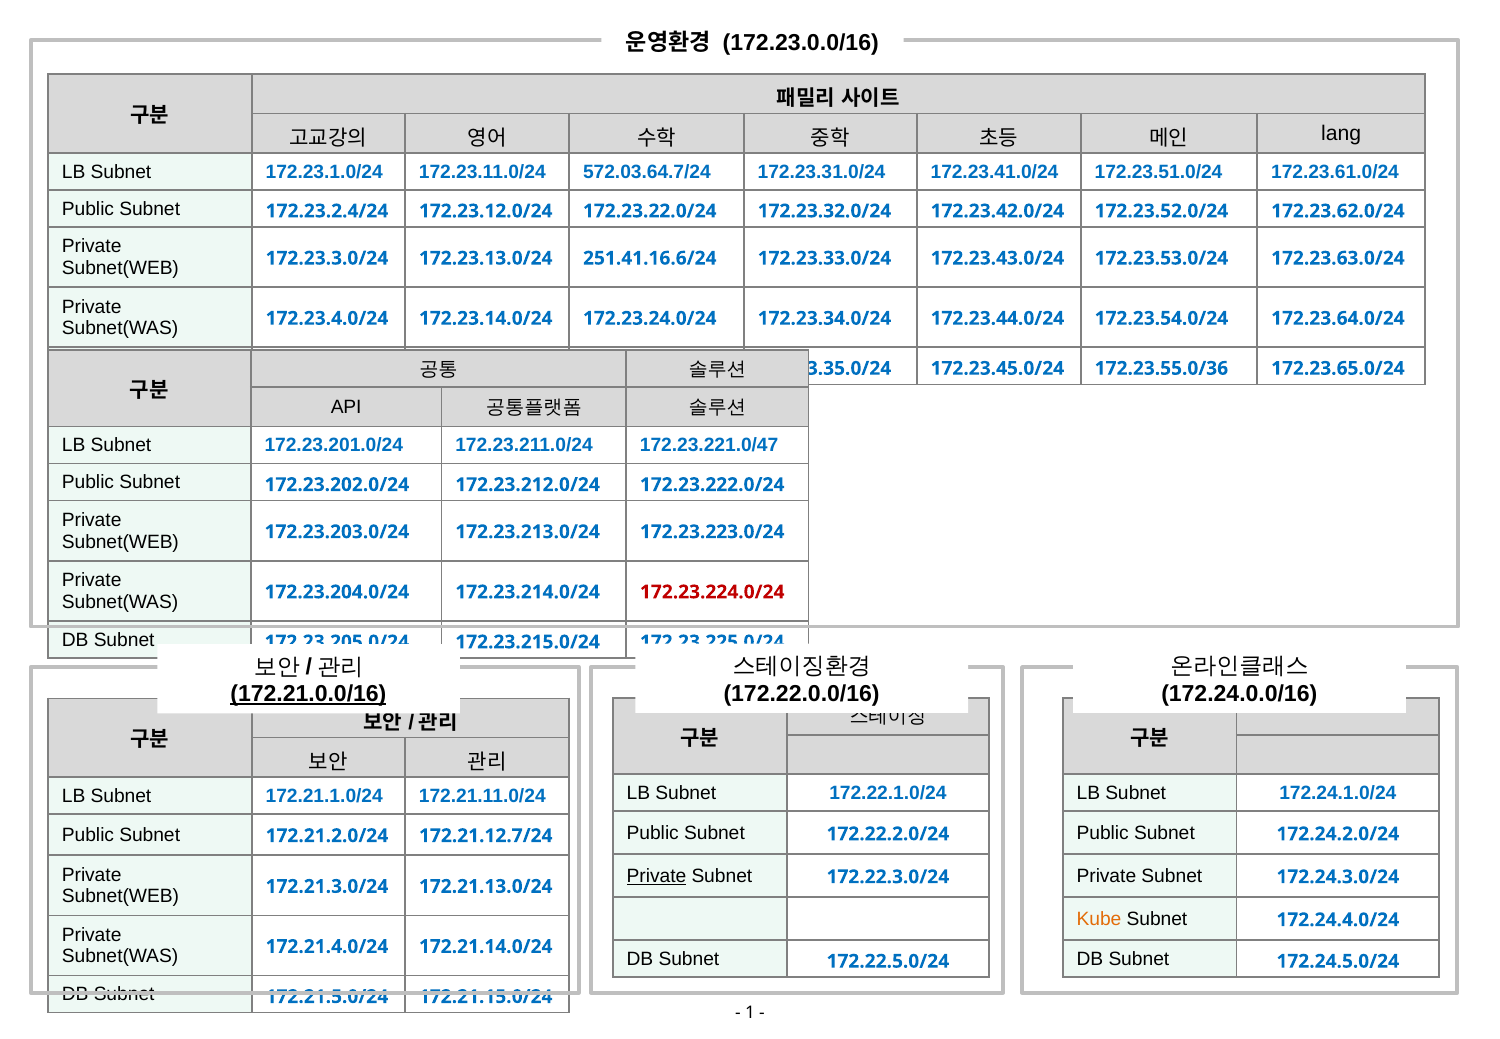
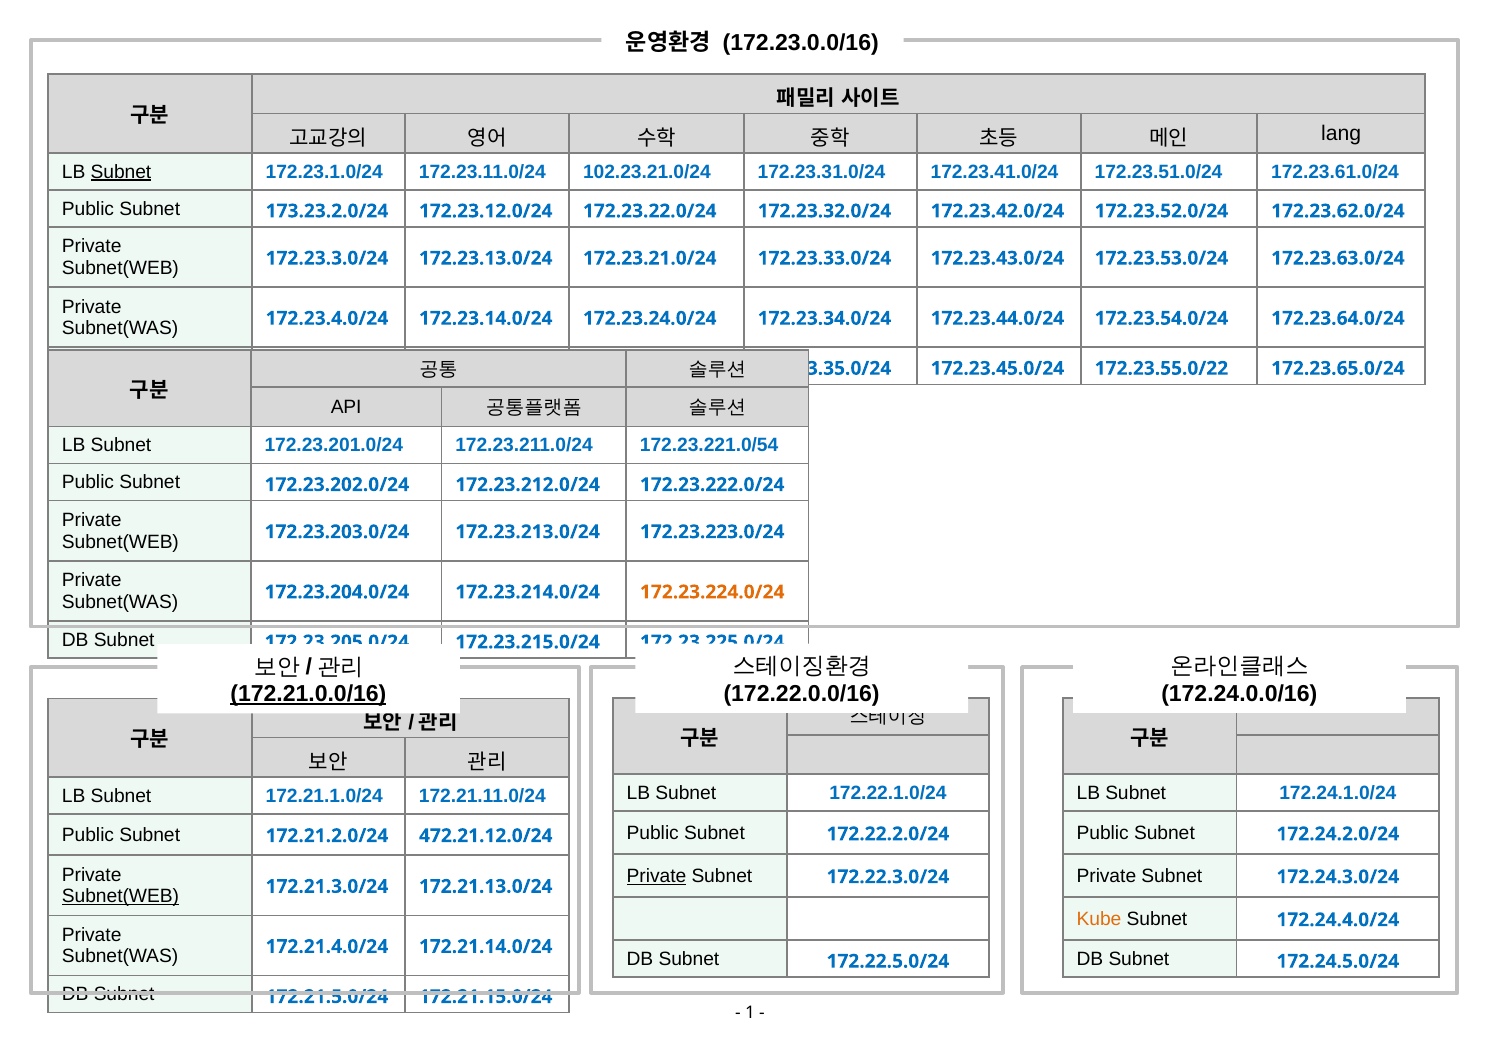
Subnet underline: none -> present (121, 172)
572.03.64.7/24: 572.03.64.7/24 -> 102.23.21.0/24 (647, 172)
172.23.2.4/24: 172.23.2.4/24 -> 173.23.2.0/24 (327, 211)
251.41.16.6/24: 251.41.16.6/24 -> 172.23.21.0/24 (650, 258)
172.23.55.0/36: 172.23.55.0/36 -> 172.23.55.0/22 (1161, 368)
172.23.221.0/47: 172.23.221.0/47 -> 172.23.221.0/54 (709, 445)
172.23.224.0/24 colour: red -> orange (712, 592)
172.21.12.7/24: 172.21.12.7/24 -> 472.21.12.0/24 (486, 835)
Subnet(WEB underline: none -> present (120, 896)
